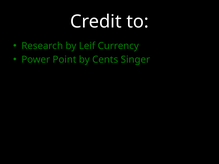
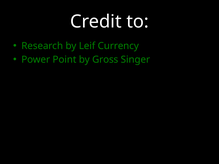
Cents: Cents -> Gross (105, 60)
